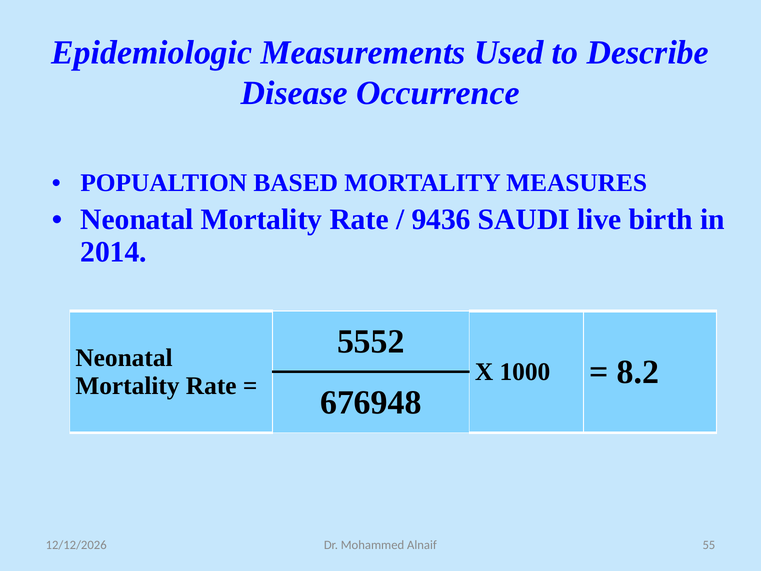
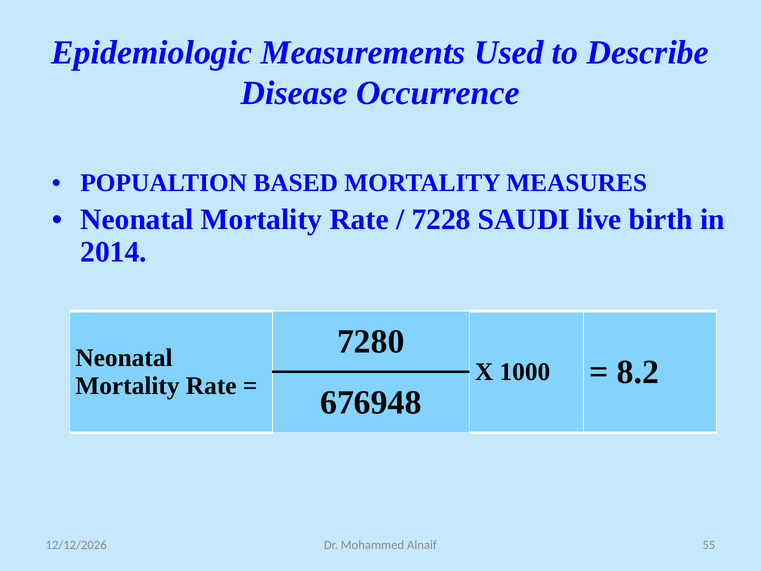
9436: 9436 -> 7228 (441, 219)
5552: 5552 -> 7280 (371, 341)
